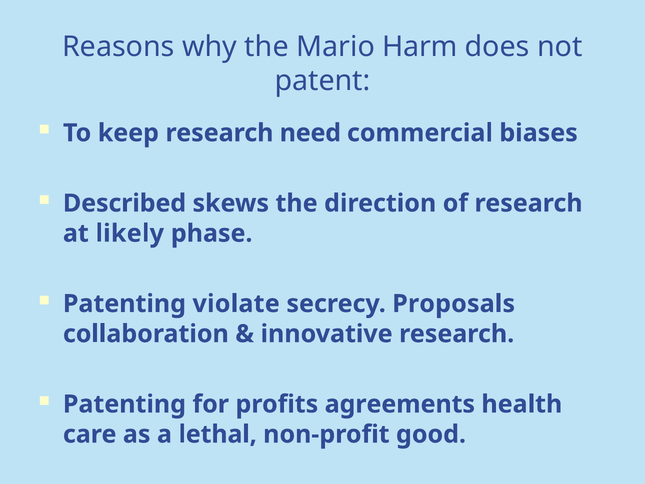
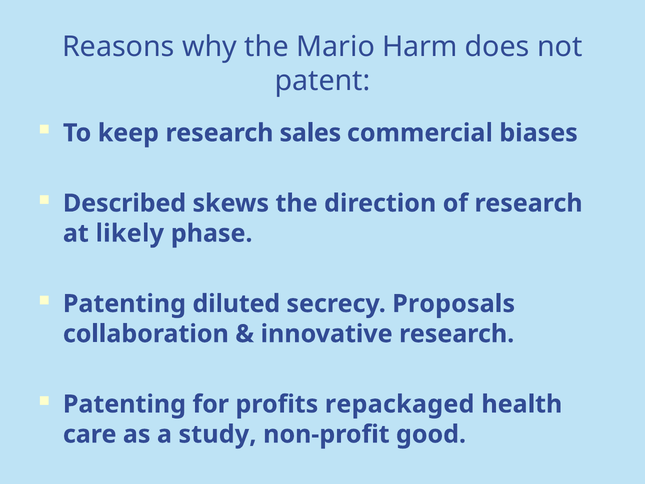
need: need -> sales (310, 133)
violate: violate -> diluted (236, 304)
agreements: agreements -> repackaged (400, 404)
lethal: lethal -> study (217, 434)
